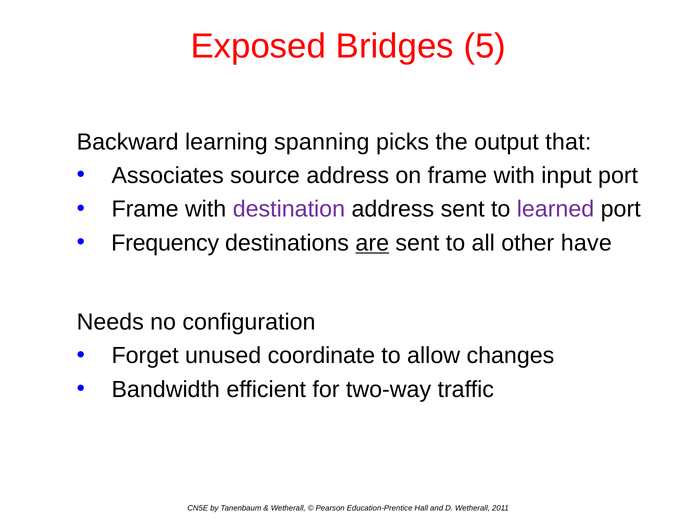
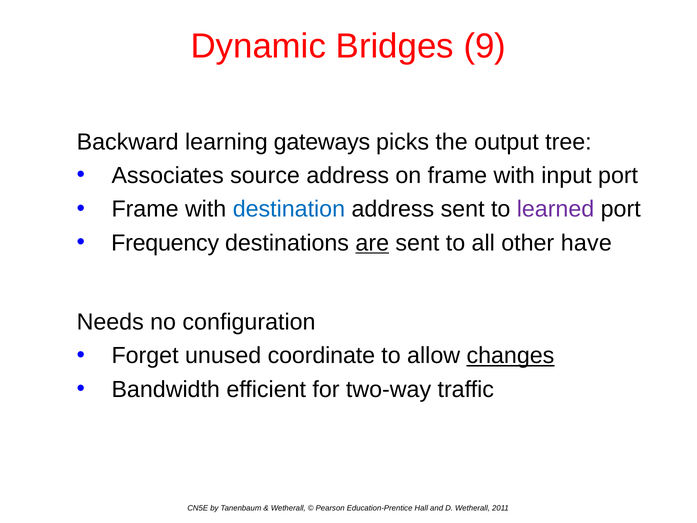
Exposed: Exposed -> Dynamic (258, 46)
5: 5 -> 9 (485, 46)
spanning: spanning -> gateways (322, 142)
that: that -> tree (568, 142)
destination colour: purple -> blue (289, 209)
changes underline: none -> present (510, 356)
